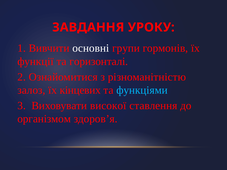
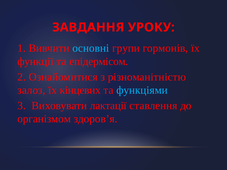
основні colour: white -> light blue (91, 48)
горизонталі: горизонталі -> епідермісом (99, 61)
високої: високої -> лактації (108, 106)
